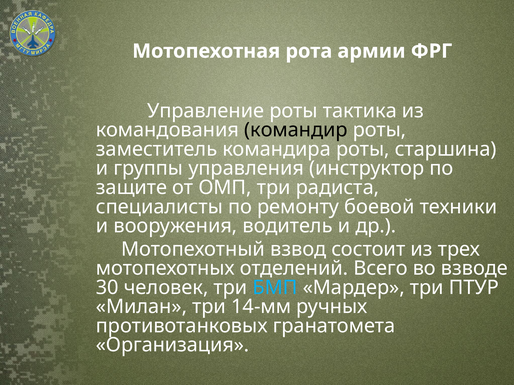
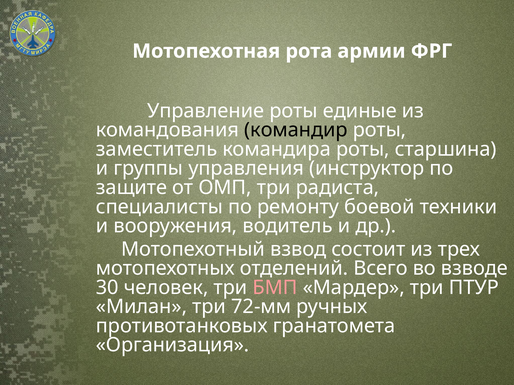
тактика: тактика -> единые (360, 111)
БМП colour: light blue -> pink (275, 288)
14-мм: 14-мм -> 72-мм (261, 307)
